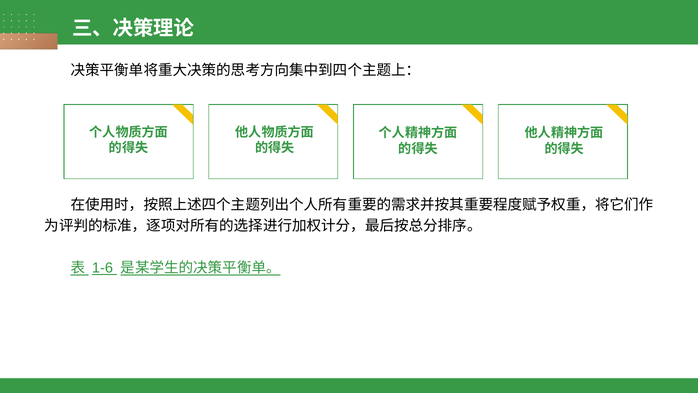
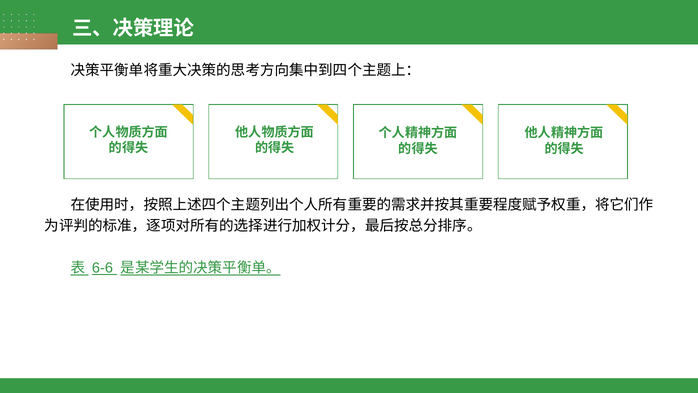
1-6: 1-6 -> 6-6 (102, 268)
